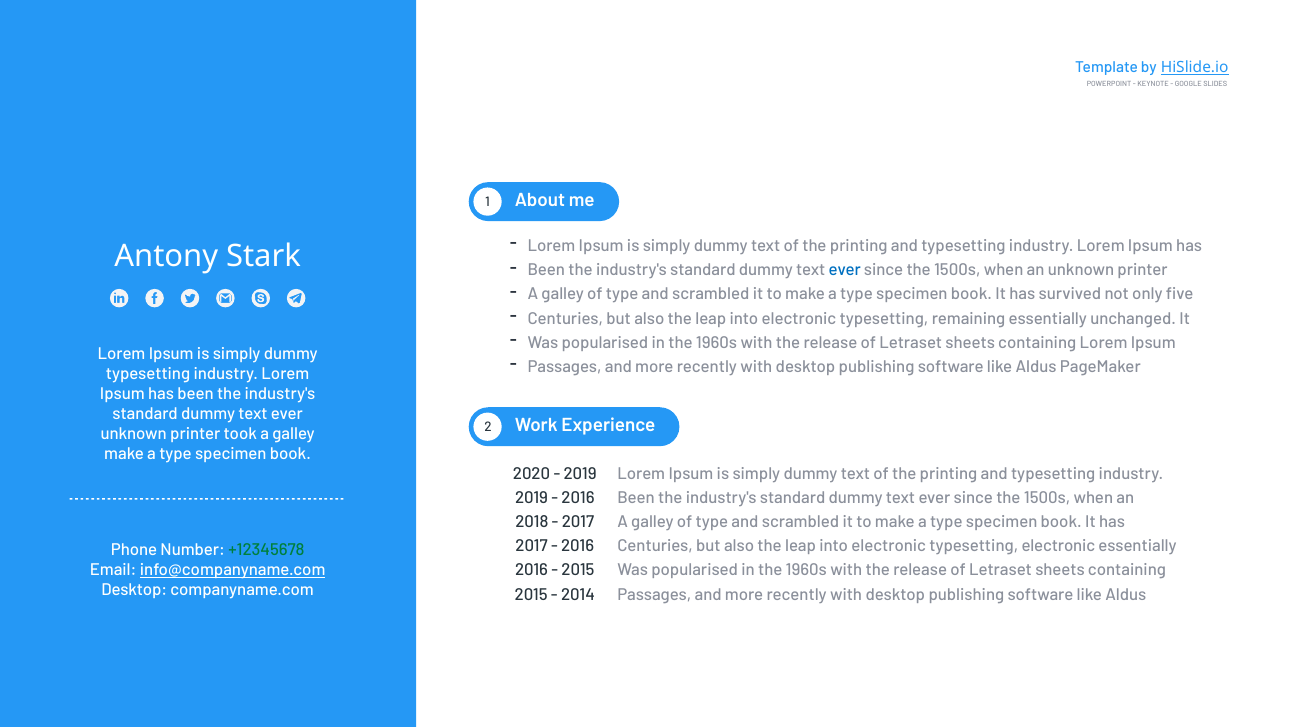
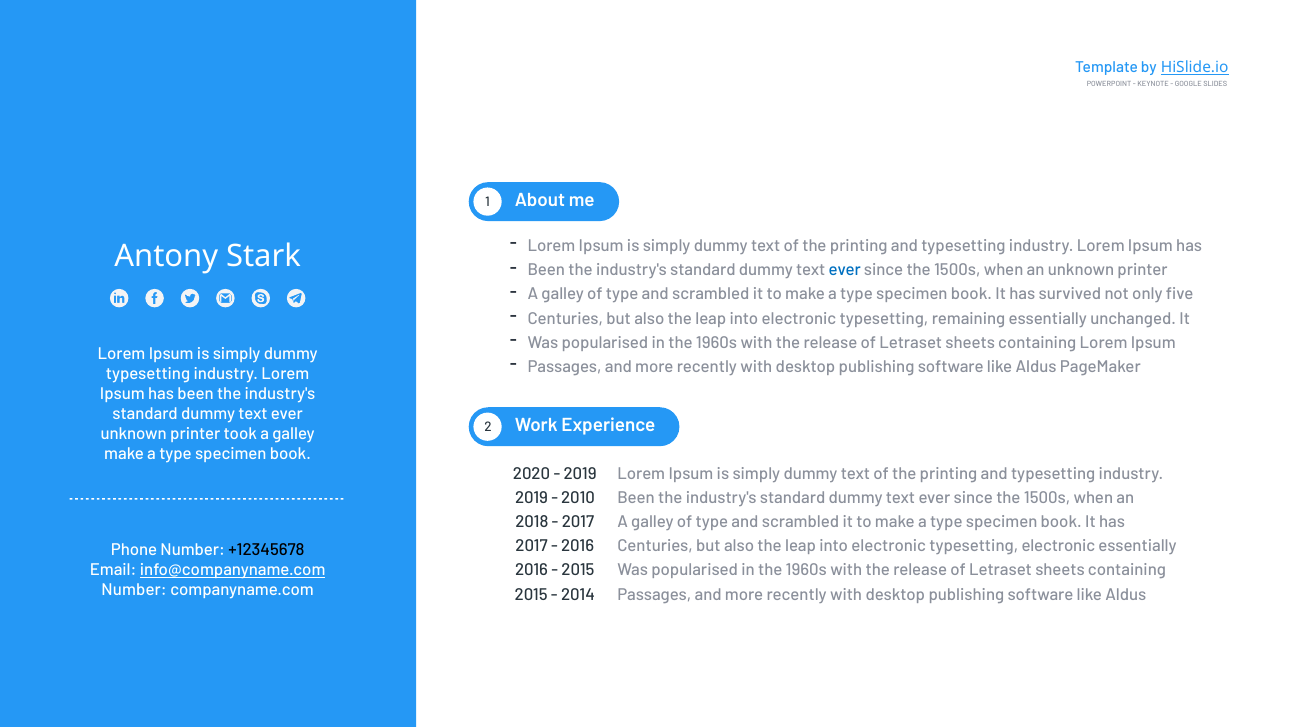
2016: 2016 -> 2010 (578, 498)
+12345678 colour: green -> black (266, 550)
Desktop: Desktop -> Number (134, 591)
